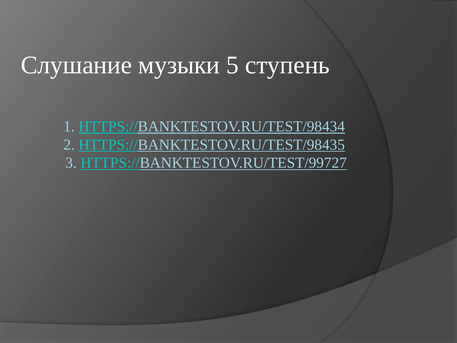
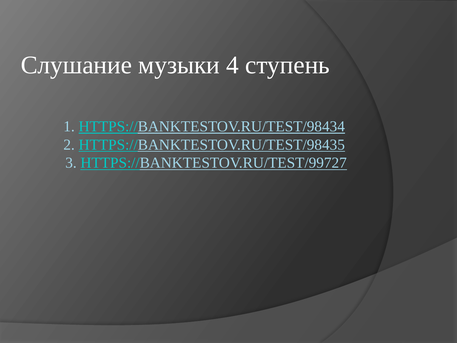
5: 5 -> 4 (233, 65)
